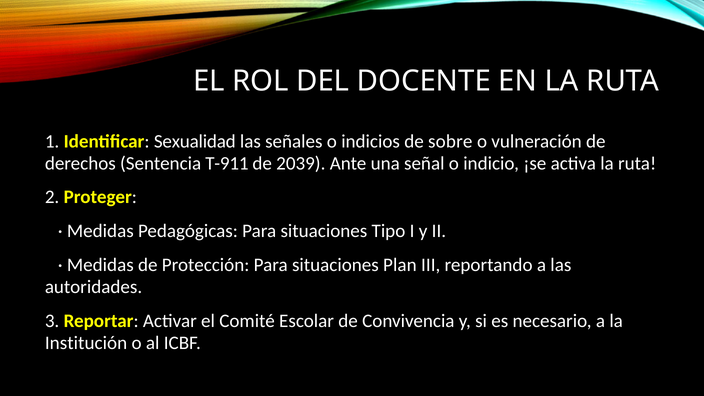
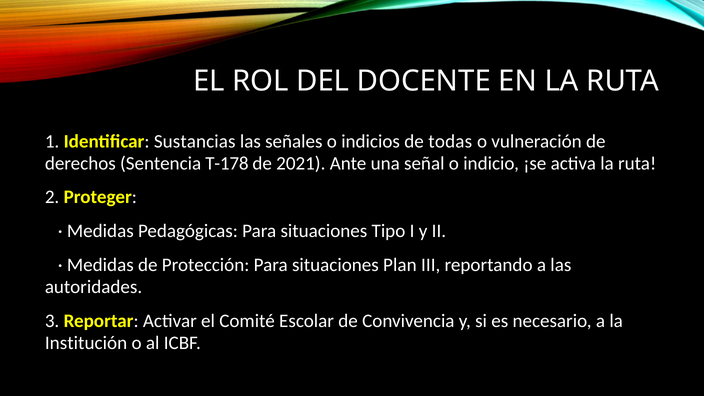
Sexualidad: Sexualidad -> Sustancias (195, 141)
sobre: sobre -> todas (450, 141)
T-911: T-911 -> T-178 (227, 163)
2039: 2039 -> 2021 (301, 163)
